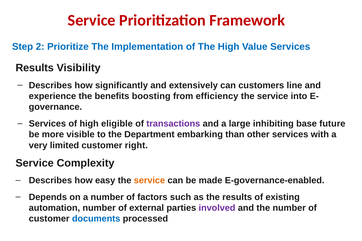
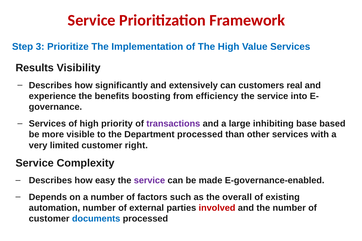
2: 2 -> 3 (40, 47)
line: line -> real (295, 85)
eligible: eligible -> priority (117, 124)
future: future -> based (332, 124)
Department embarking: embarking -> processed (200, 135)
service colour: orange -> purple (149, 181)
the results: results -> overall (237, 197)
involved colour: purple -> red (217, 208)
